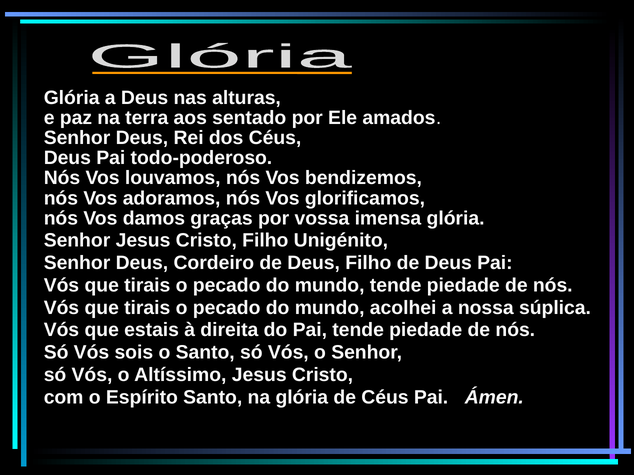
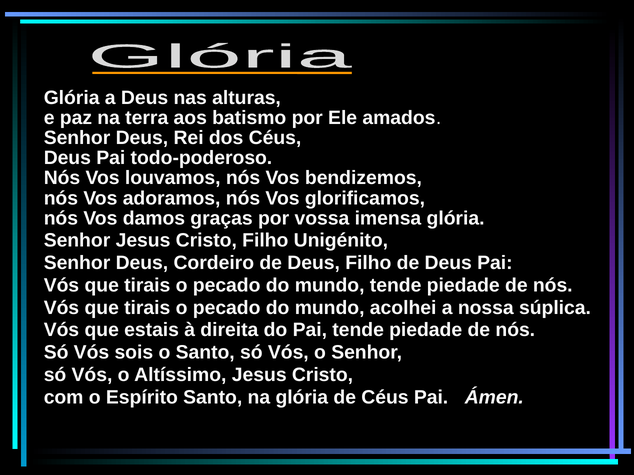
sentado: sentado -> batismo (249, 118)
